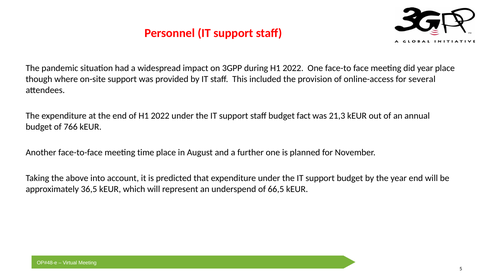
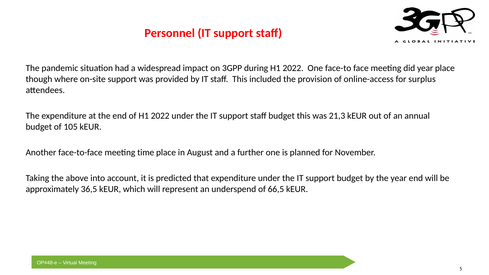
several: several -> surplus (422, 79)
budget fact: fact -> this (304, 116)
766: 766 -> 105 (71, 127)
